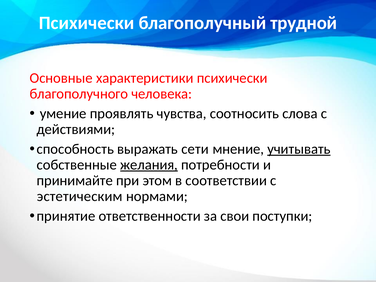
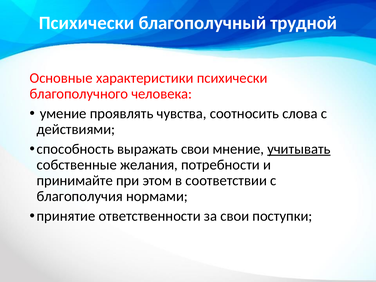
выражать сети: сети -> свои (195, 149)
желания underline: present -> none (149, 165)
эстетическим: эстетическим -> благополучия (80, 196)
